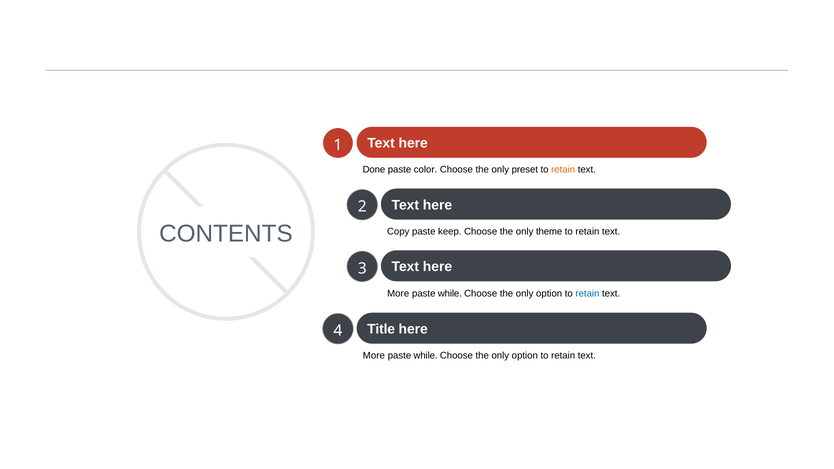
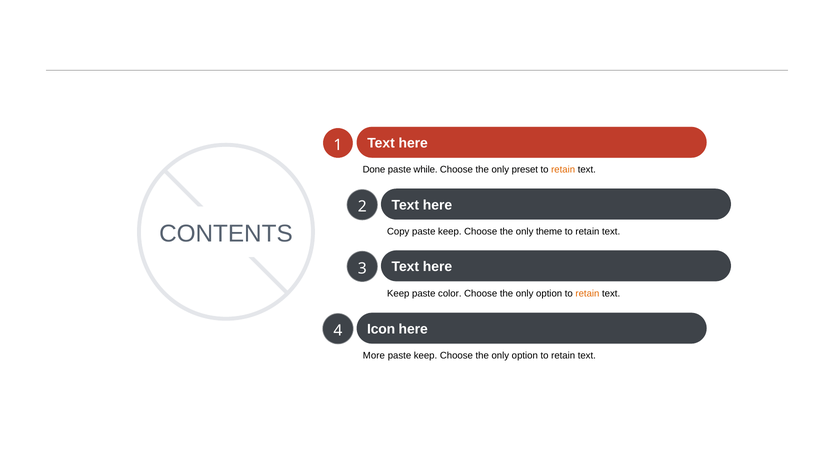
color: color -> while (426, 170)
More: More -> Keep (398, 294)
while: while -> color (450, 294)
retain colour: blue -> orange (587, 294)
Title: Title -> Icon (381, 329)
while: while -> keep (426, 356)
